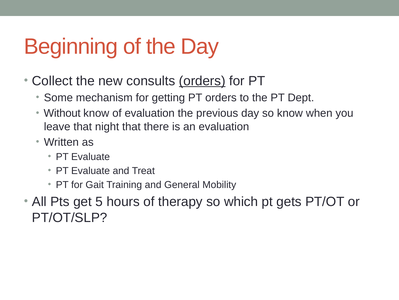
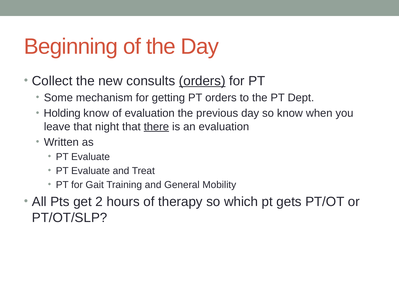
Without: Without -> Holding (62, 113)
there underline: none -> present (156, 126)
5: 5 -> 2 (99, 201)
